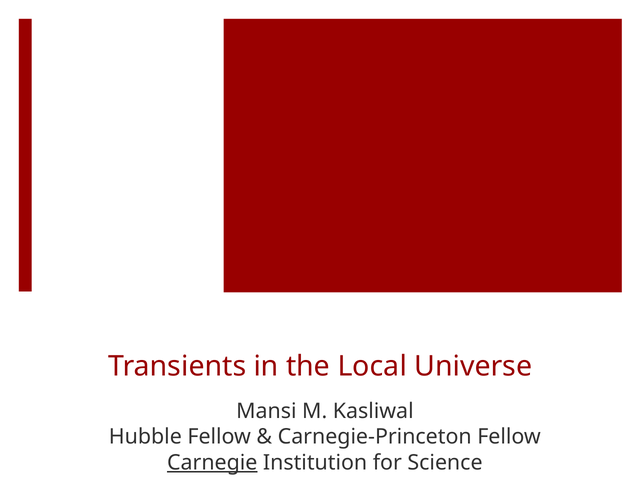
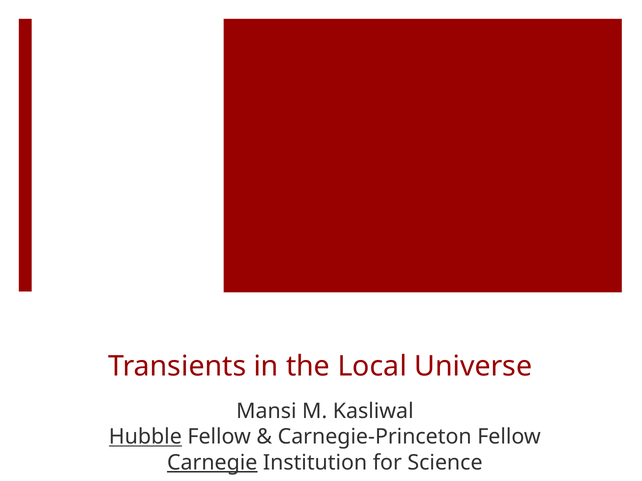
Hubble underline: none -> present (145, 437)
